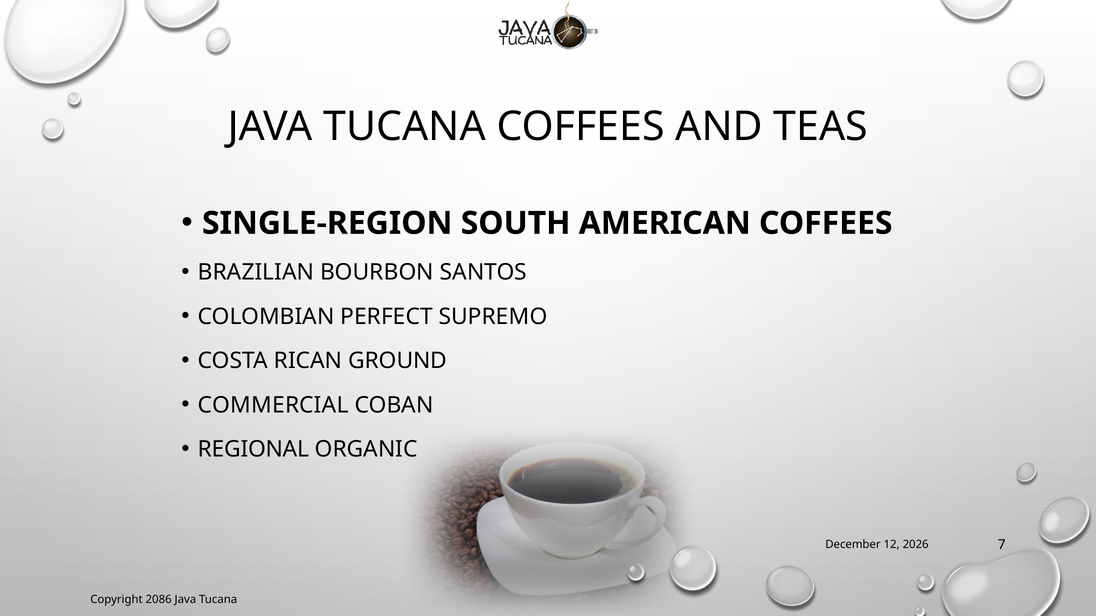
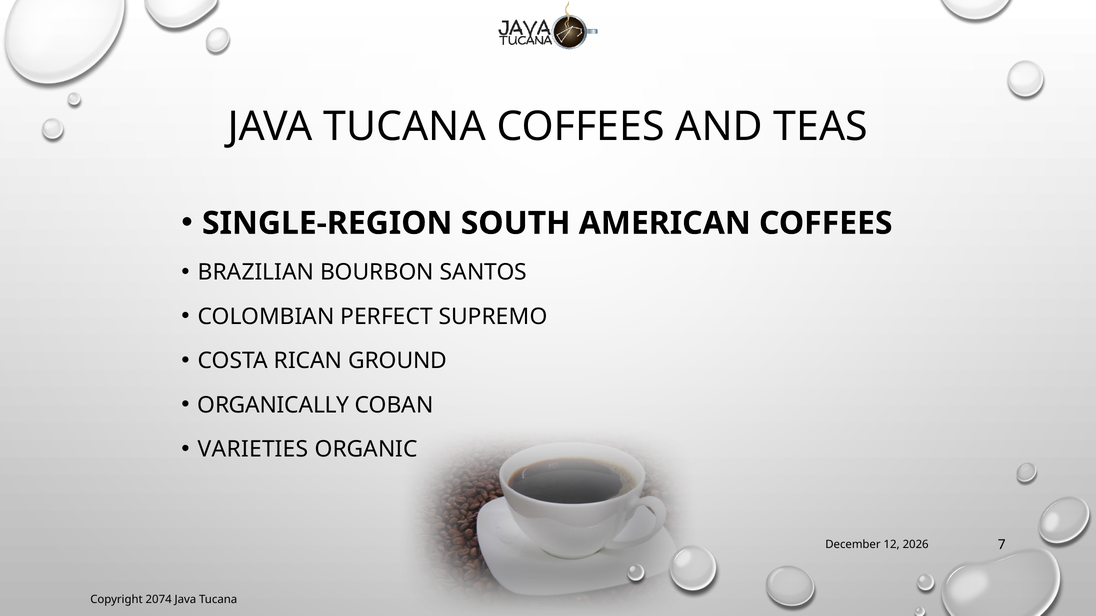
COMMERCIAL: COMMERCIAL -> ORGANICALLY (273, 405)
REGIONAL: REGIONAL -> VARIETIES (253, 450)
2086: 2086 -> 2074 (159, 600)
